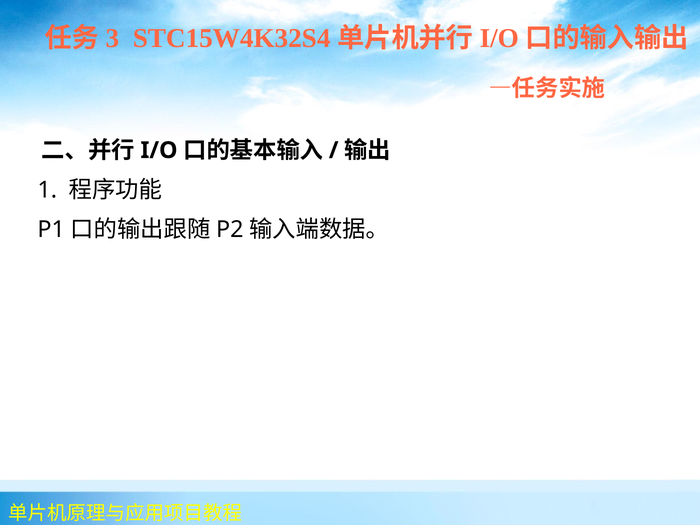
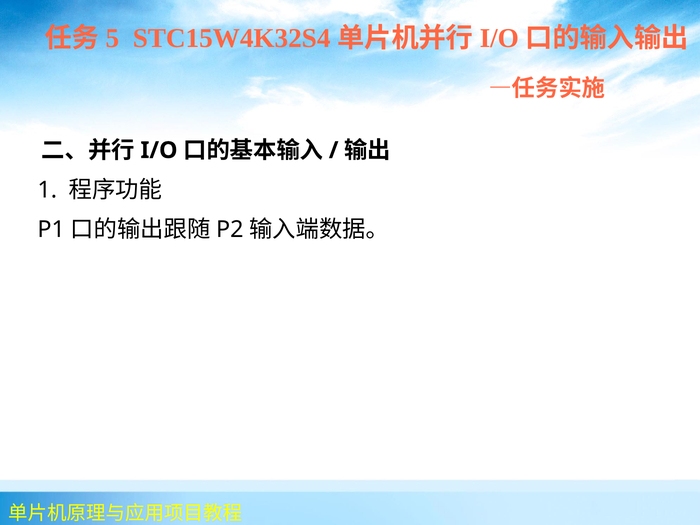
3: 3 -> 5 (112, 38)
